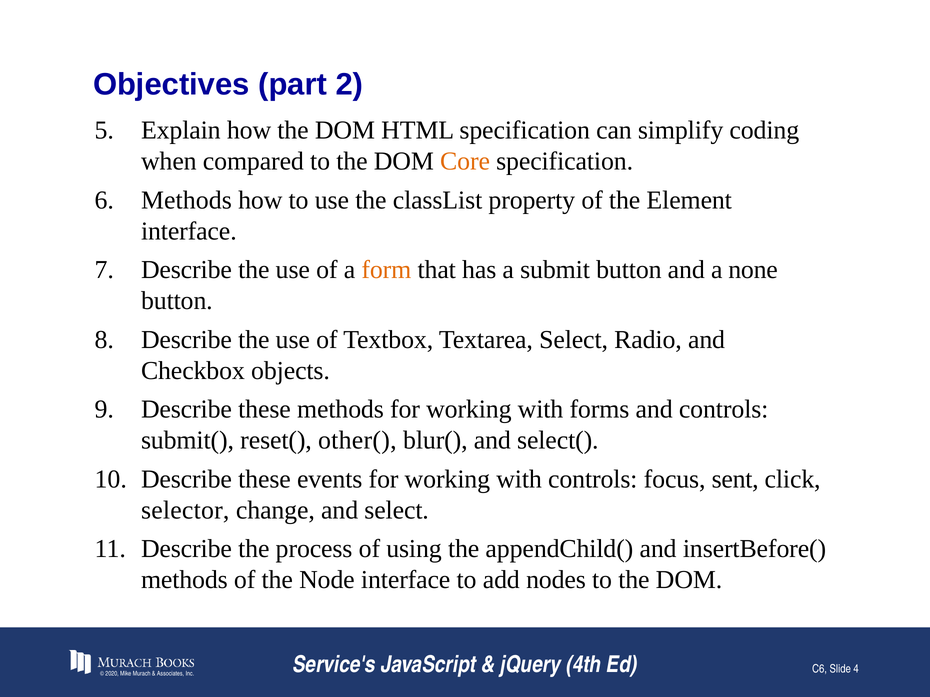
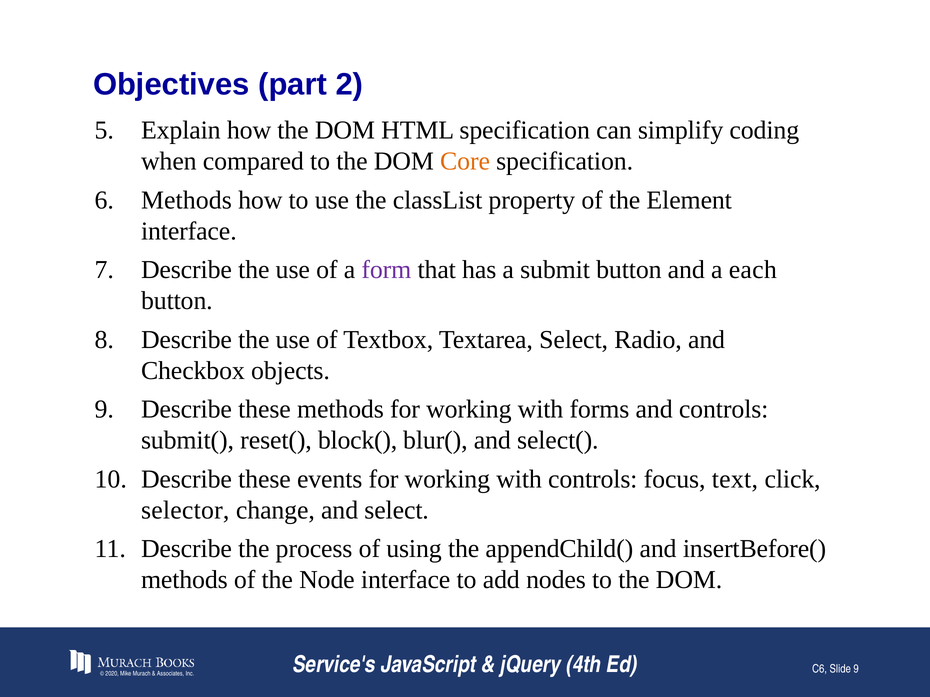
form colour: orange -> purple (386, 270)
none: none -> each (753, 270)
other(: other( -> block( (358, 441)
sent: sent -> text (735, 479)
Slide 4: 4 -> 9 (856, 669)
